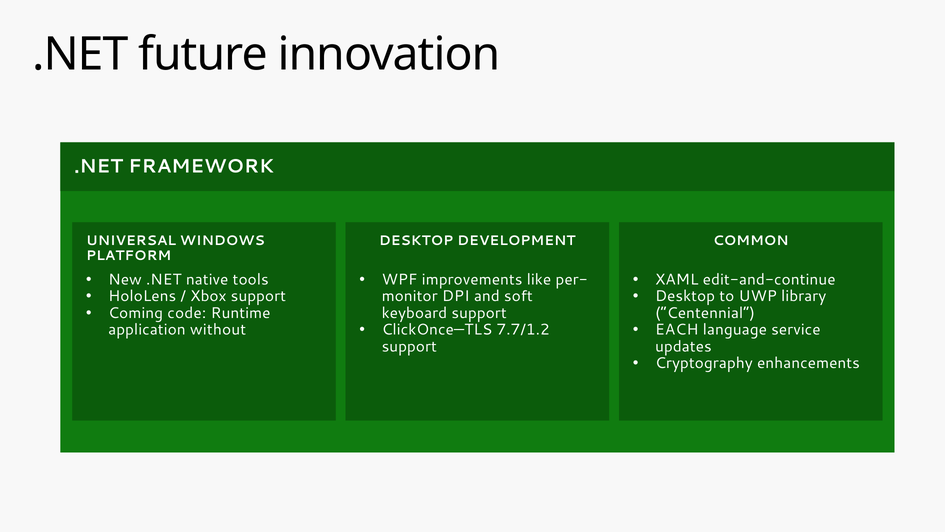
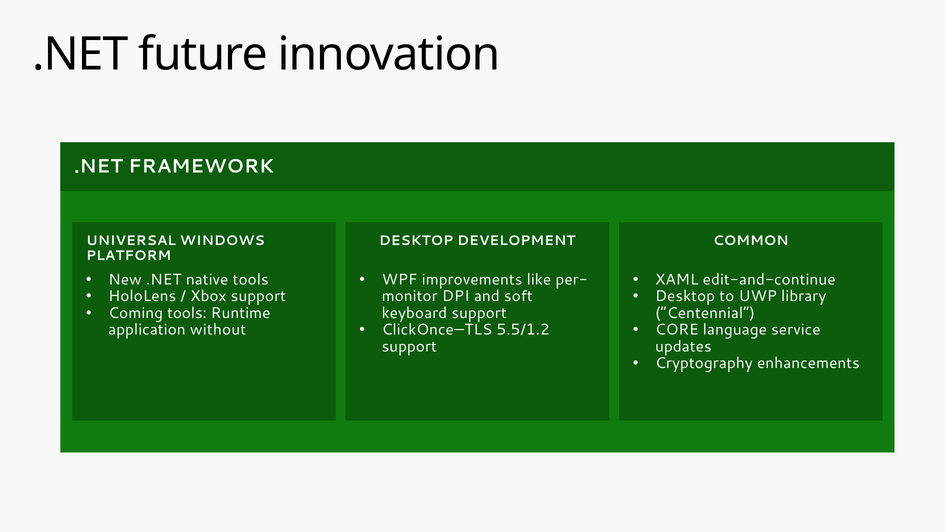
Coming code: code -> tools (187, 313)
7.7/1.2: 7.7/1.2 -> 5.5/1.2 (523, 329)
EACH: EACH -> CORE (677, 329)
